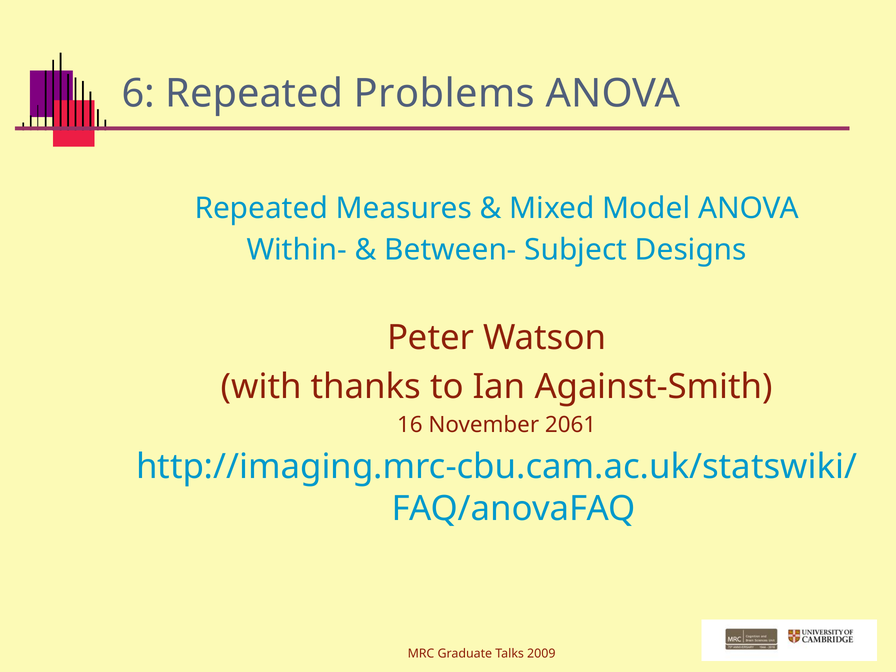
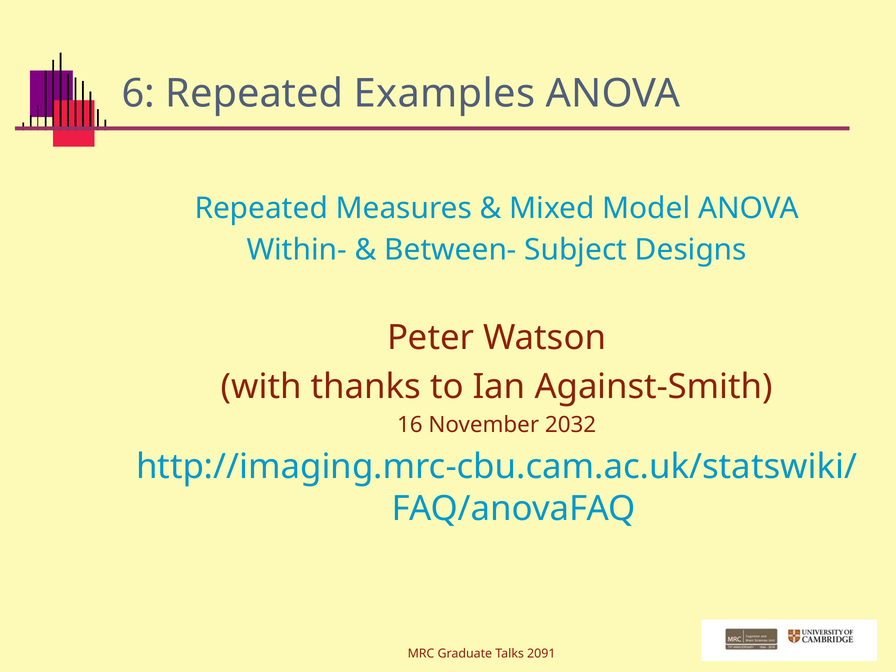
Problems: Problems -> Examples (444, 94)
2061: 2061 -> 2032 (571, 425)
2009: 2009 -> 2091 (541, 653)
